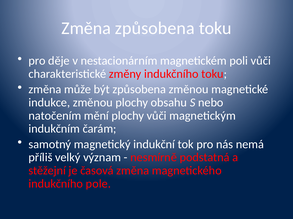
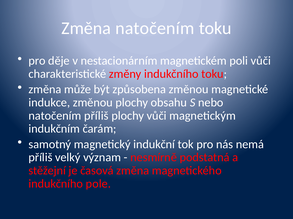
Změna způsobena: způsobena -> natočením (155, 28)
natočením mění: mění -> příliš (96, 116)
